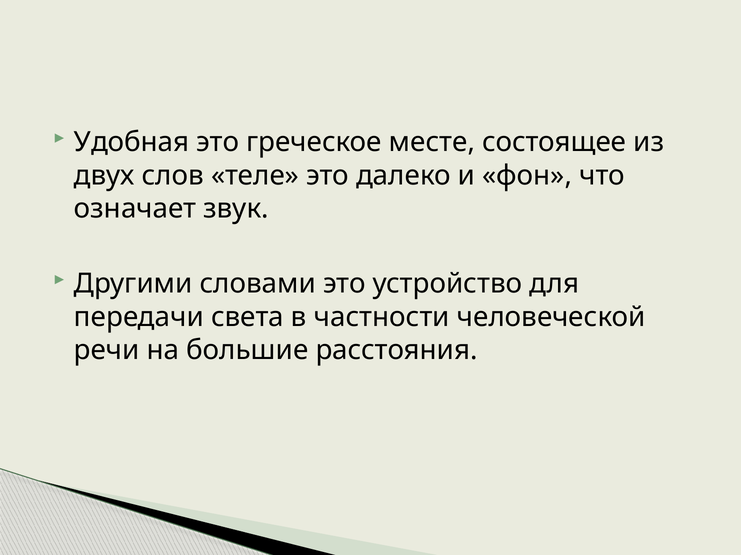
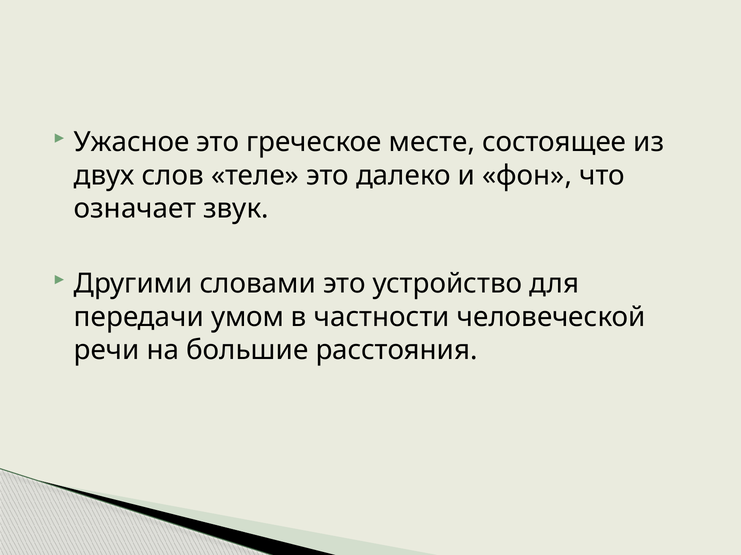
Удобная: Удобная -> Ужасное (132, 142)
света: света -> умом (248, 317)
